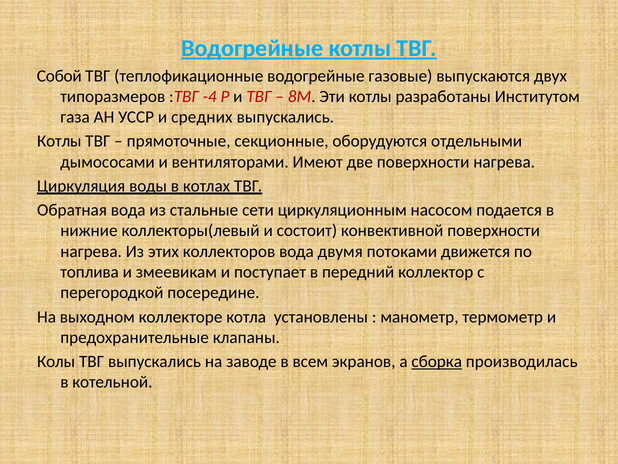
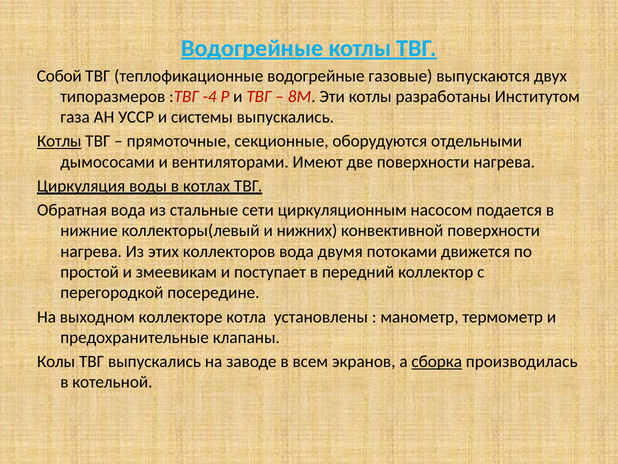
средних: средних -> системы (202, 117)
Котлы underline: none -> present (59, 141)
состоит: состоит -> нижних (307, 231)
топлива: топлива -> простой (90, 272)
